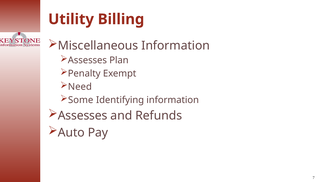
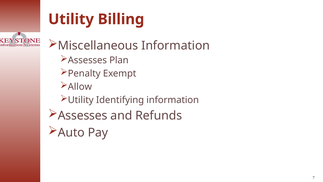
Need: Need -> Allow (80, 87)
Some: Some -> Utility (81, 100)
